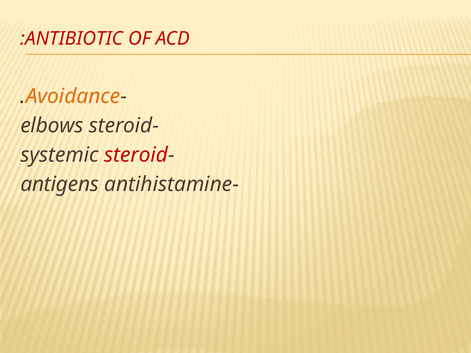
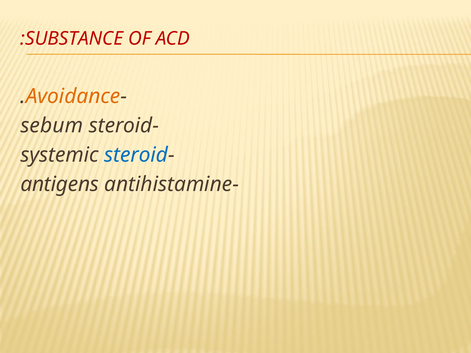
ANTIBIOTIC: ANTIBIOTIC -> SUBSTANCE (74, 39)
elbows: elbows -> sebum (52, 126)
steroid colour: red -> blue (136, 155)
